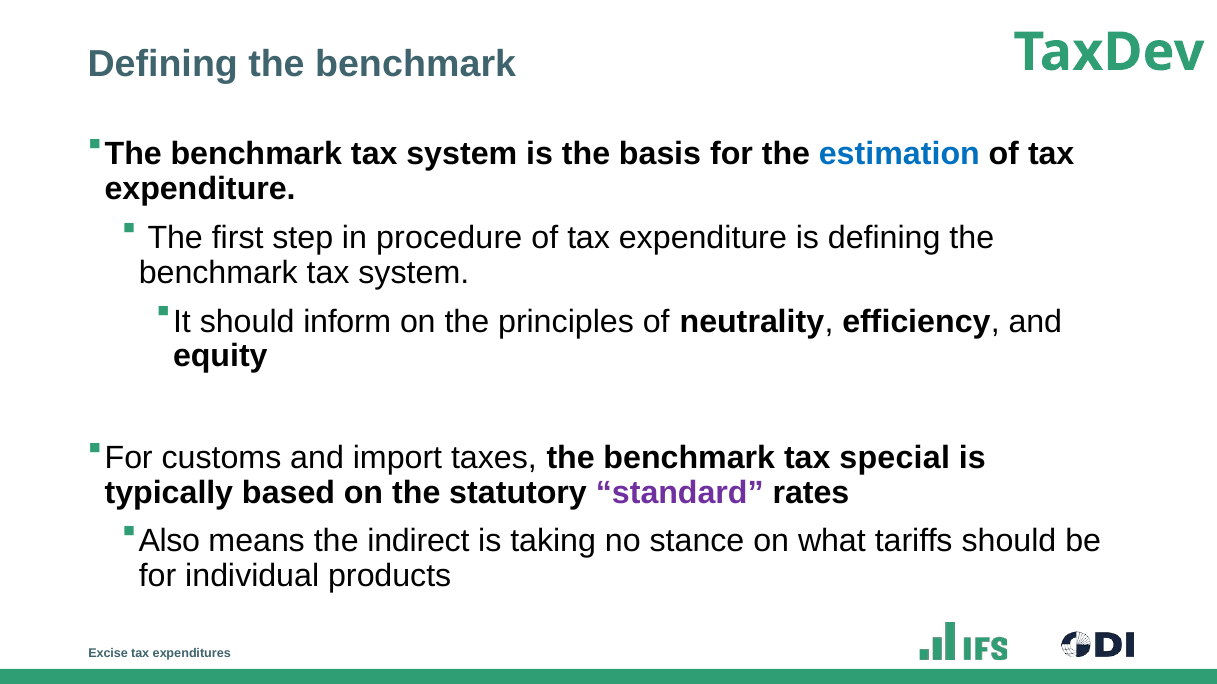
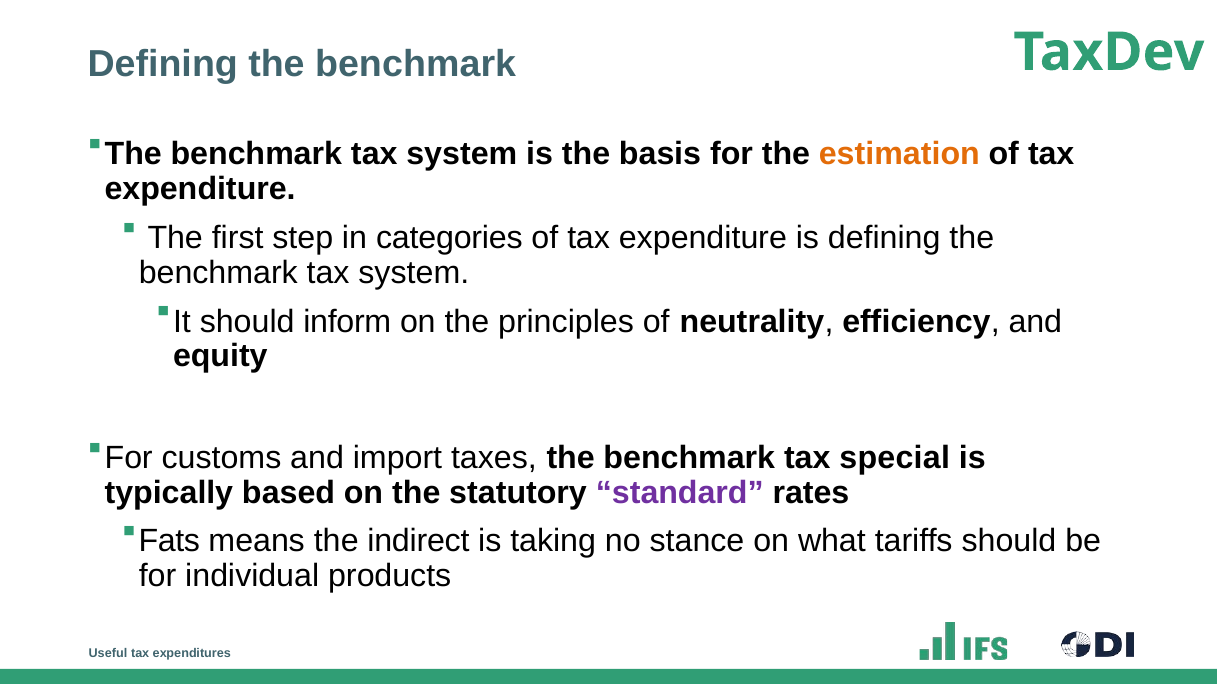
estimation colour: blue -> orange (899, 154)
procedure: procedure -> categories (449, 238)
Also: Also -> Fats (169, 542)
Excise: Excise -> Useful (108, 654)
